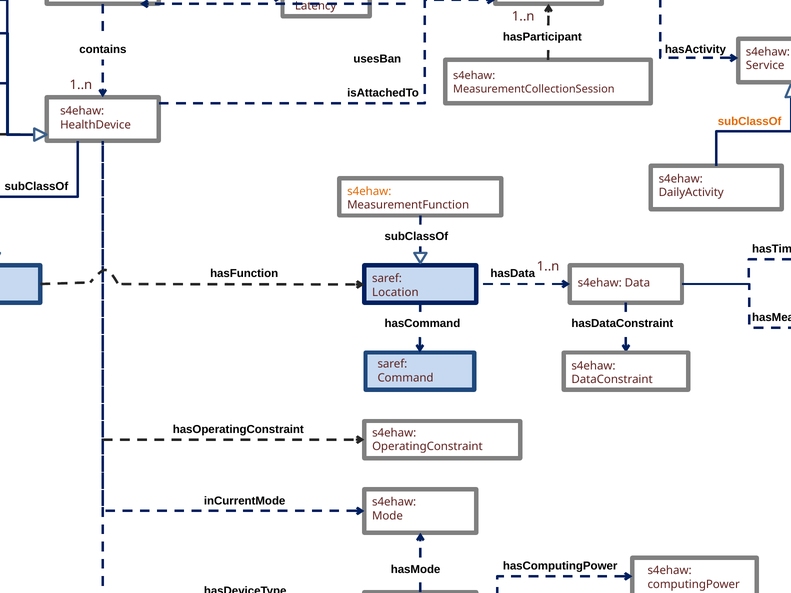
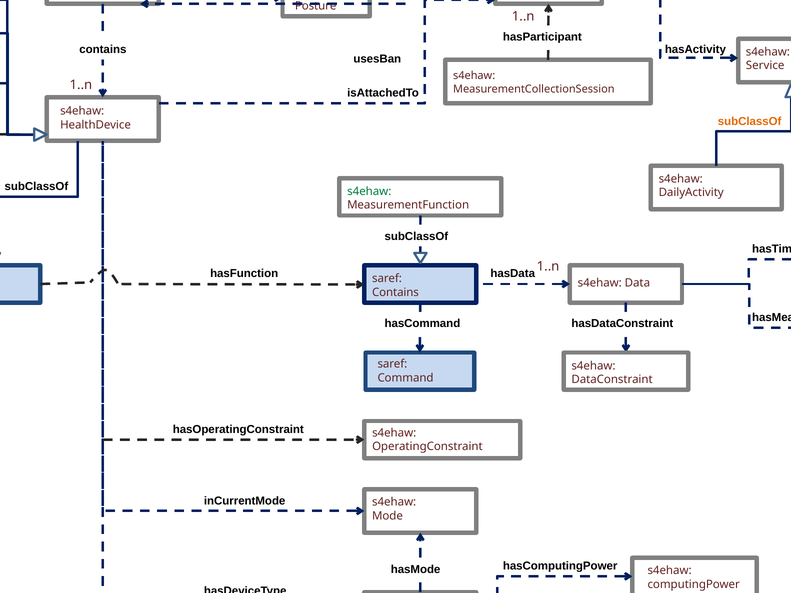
Latency: Latency -> Posture (316, 6)
s4ehaw colour: orange -> green (369, 191)
Location: Location -> Contains (395, 292)
